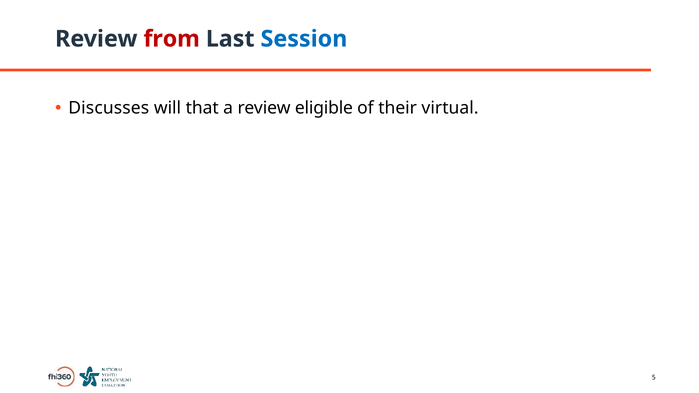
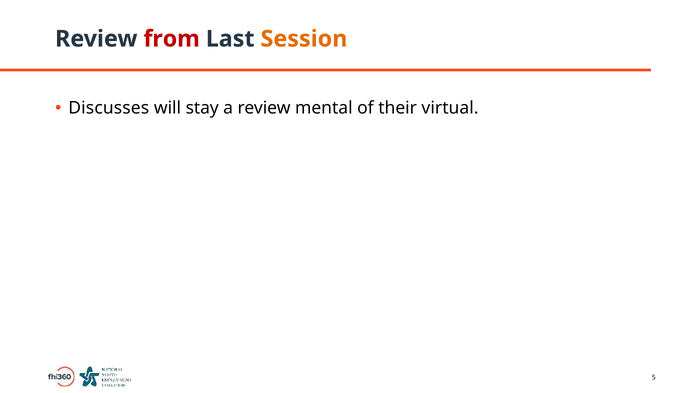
Session colour: blue -> orange (304, 39)
that: that -> stay (202, 108)
eligible: eligible -> mental (324, 108)
